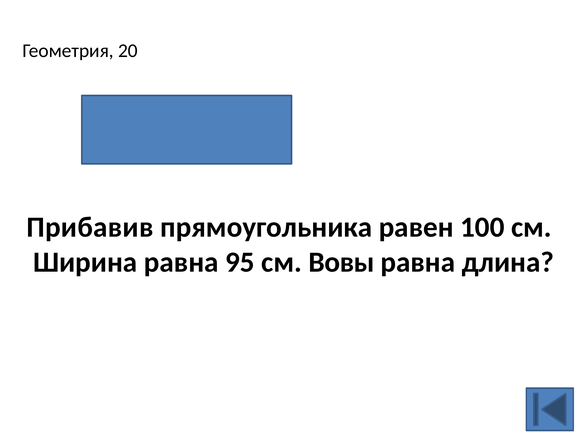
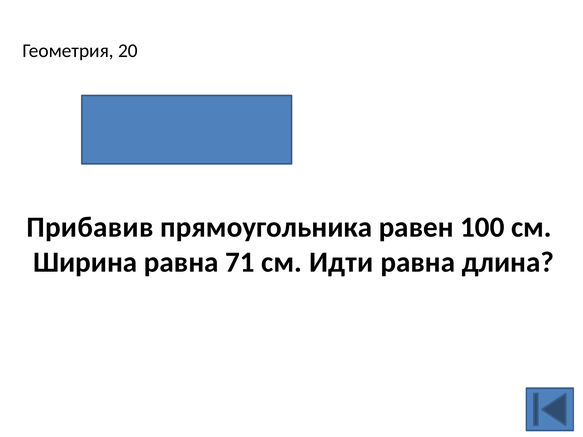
95: 95 -> 71 (240, 262)
Вовы: Вовы -> Идти (341, 262)
